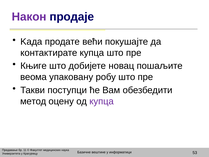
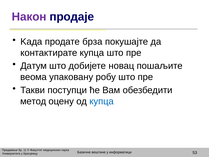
већи: већи -> брза (92, 42)
Књиге: Књиге -> Датум (34, 66)
купца colour: purple -> blue (102, 101)
